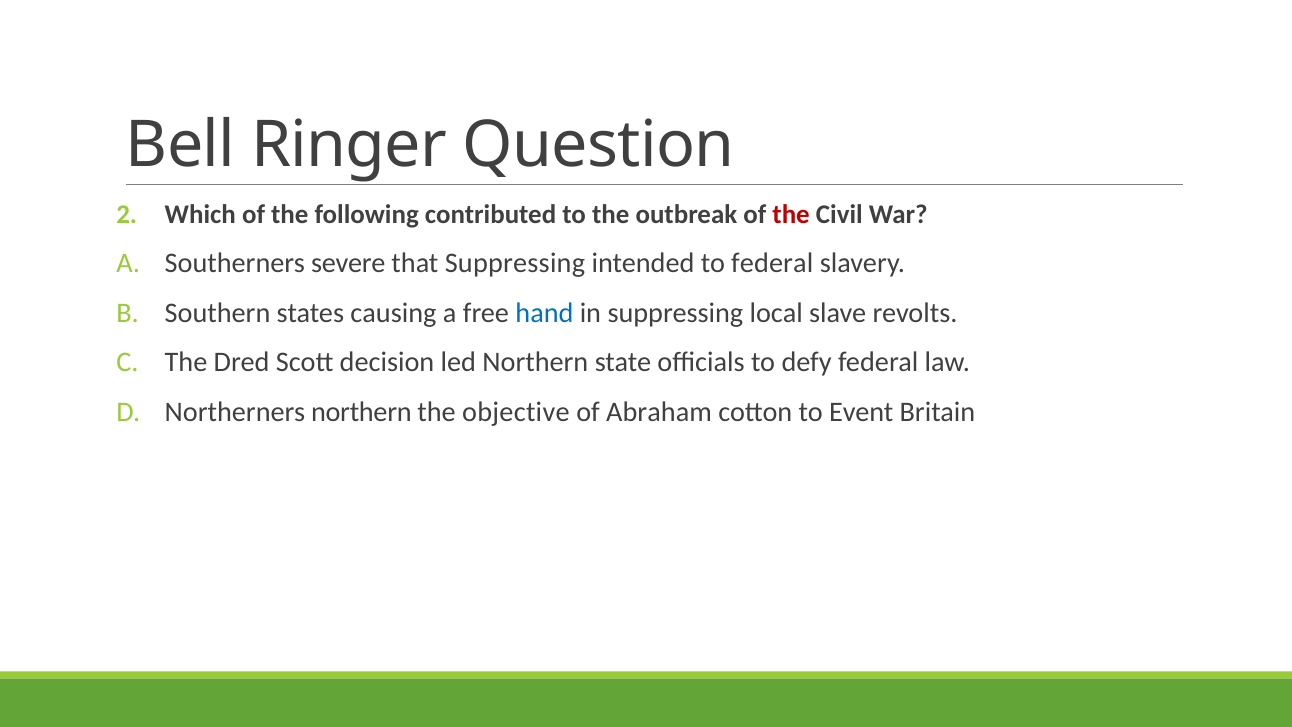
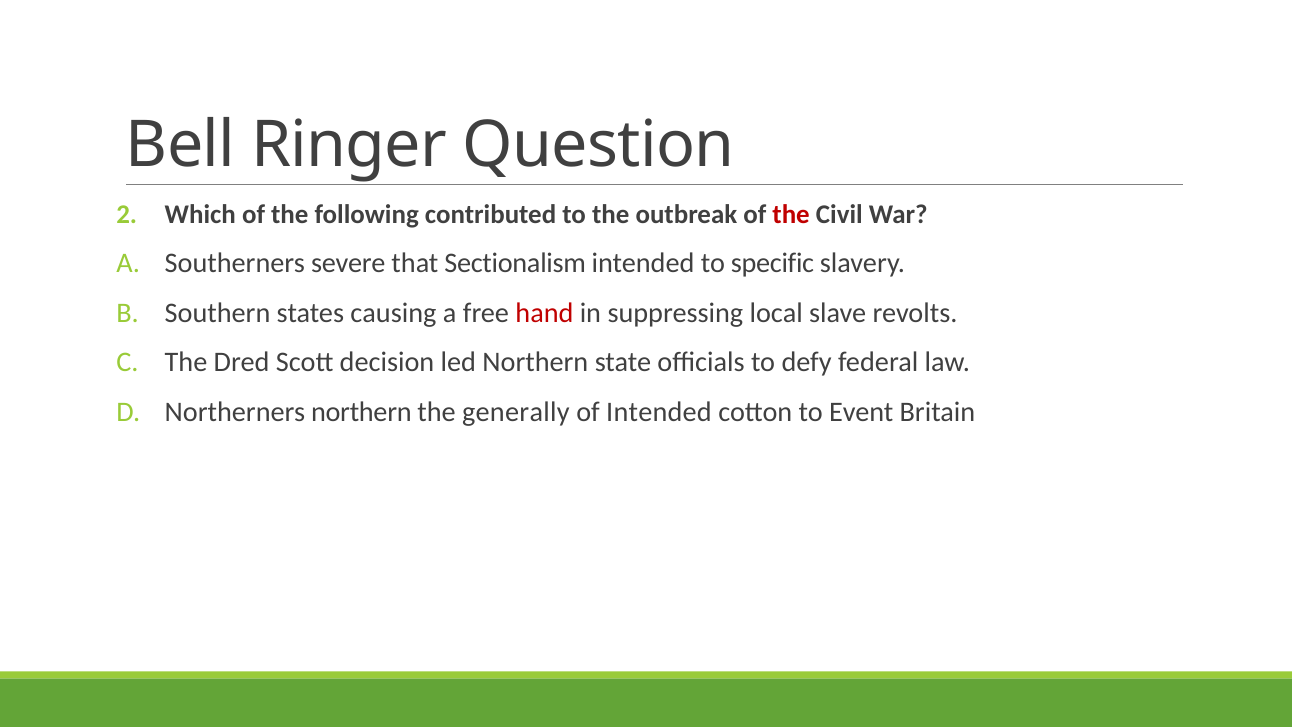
that Suppressing: Suppressing -> Sectionalism (515, 263)
to federal: federal -> specific (772, 263)
hand colour: blue -> red (544, 313)
objective: objective -> generally (516, 412)
of Abraham: Abraham -> Intended (659, 412)
